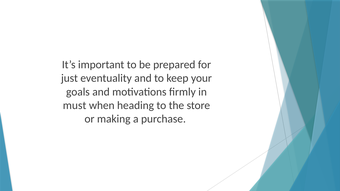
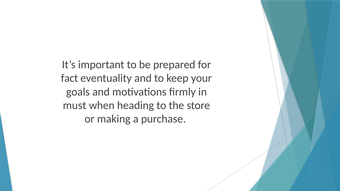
just: just -> fact (70, 78)
